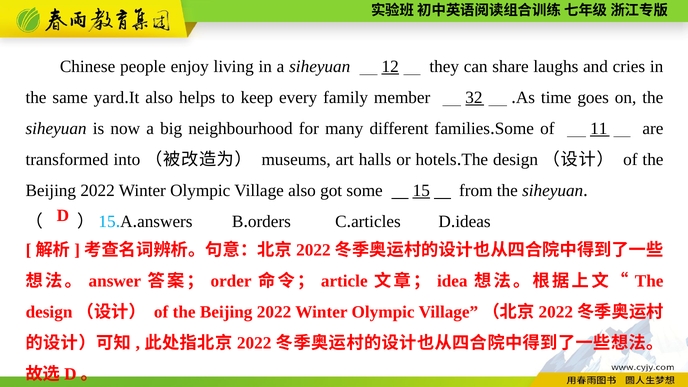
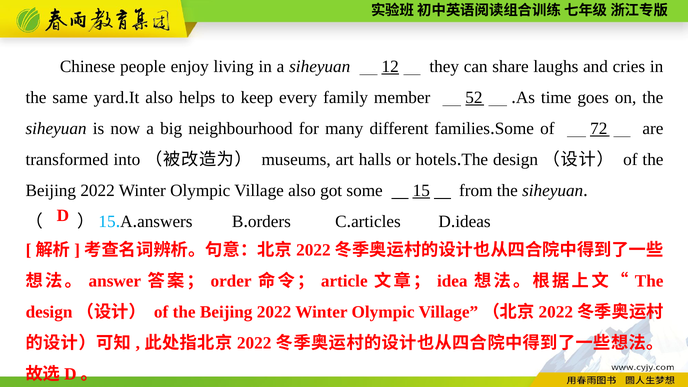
32: 32 -> 52 (474, 98)
11: 11 -> 72 (599, 128)
